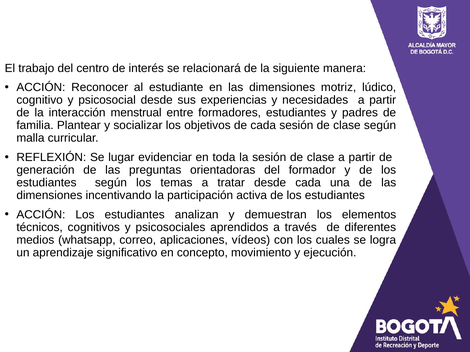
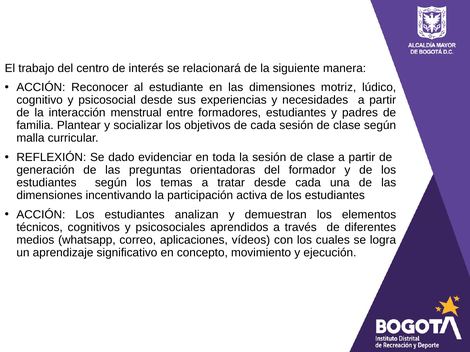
lugar: lugar -> dado (121, 158)
